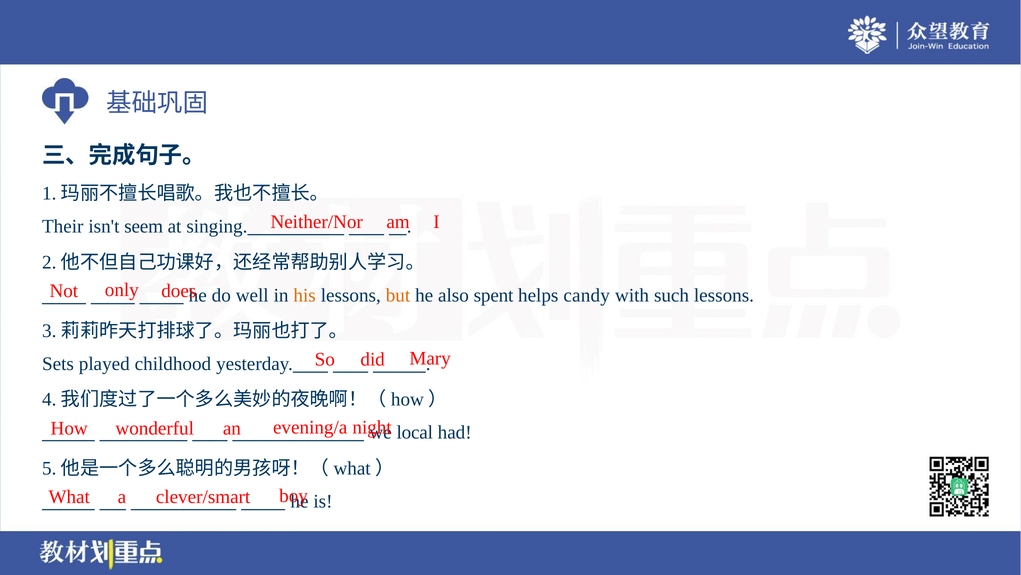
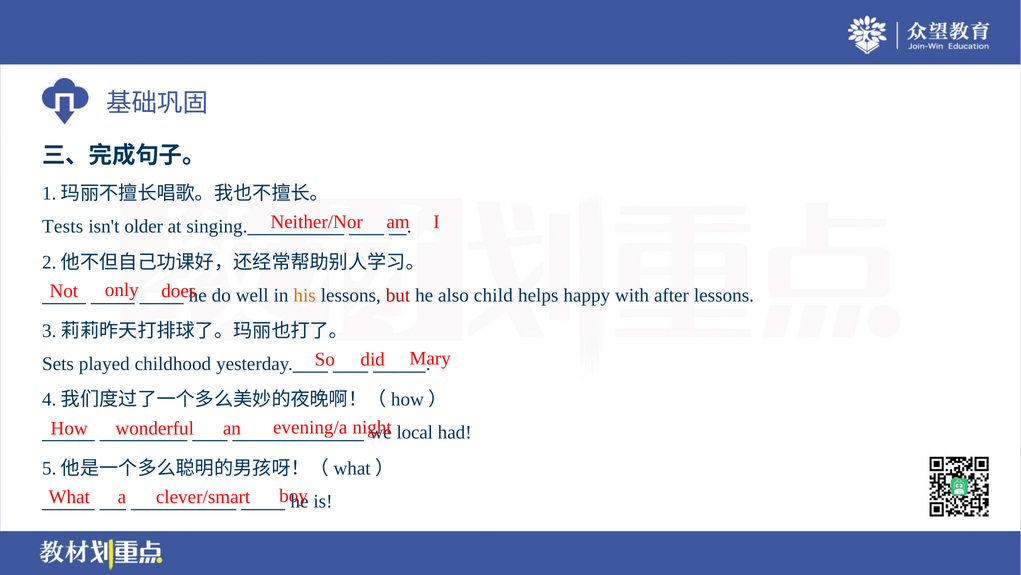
Their: Their -> Tests (63, 226)
seem: seem -> older (144, 226)
but colour: orange -> red (398, 295)
spent: spent -> child (493, 295)
candy: candy -> happy (587, 295)
such: such -> after (671, 295)
